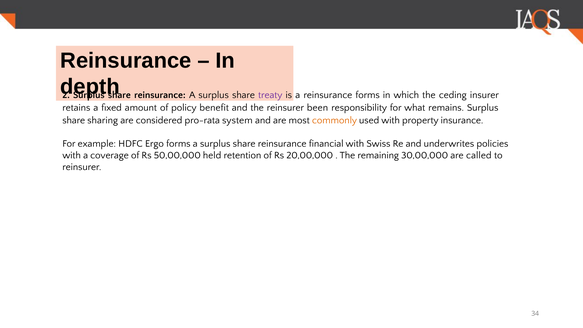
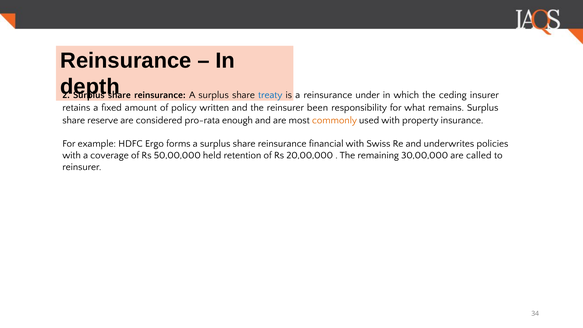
treaty colour: purple -> blue (270, 95)
reinsurance forms: forms -> under (368, 95)
benefit: benefit -> written (214, 108)
sharing: sharing -> reserve (103, 120)
system: system -> enough (237, 120)
